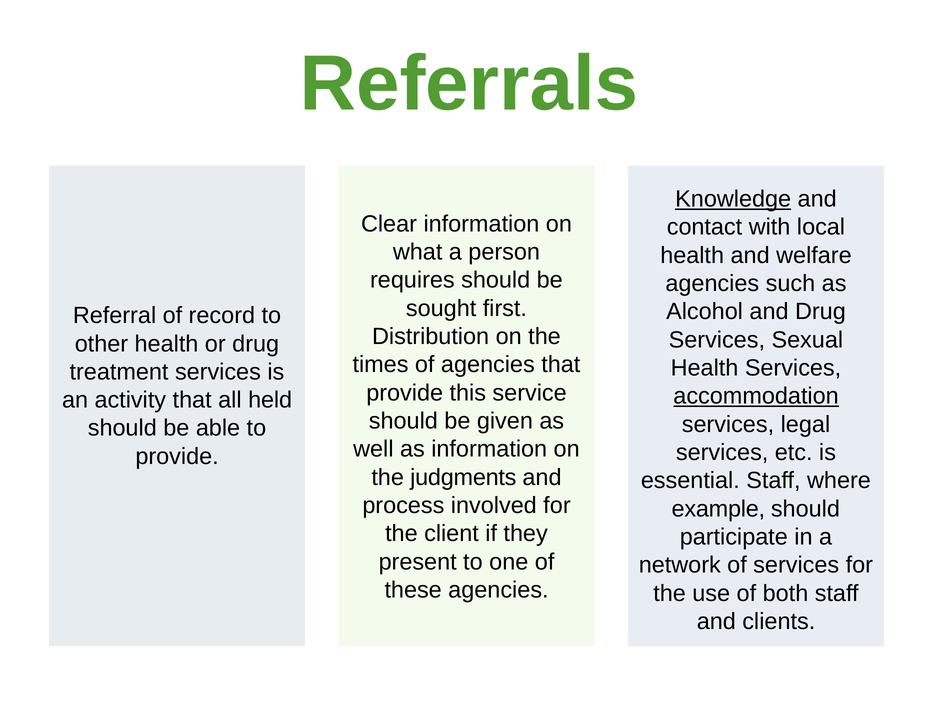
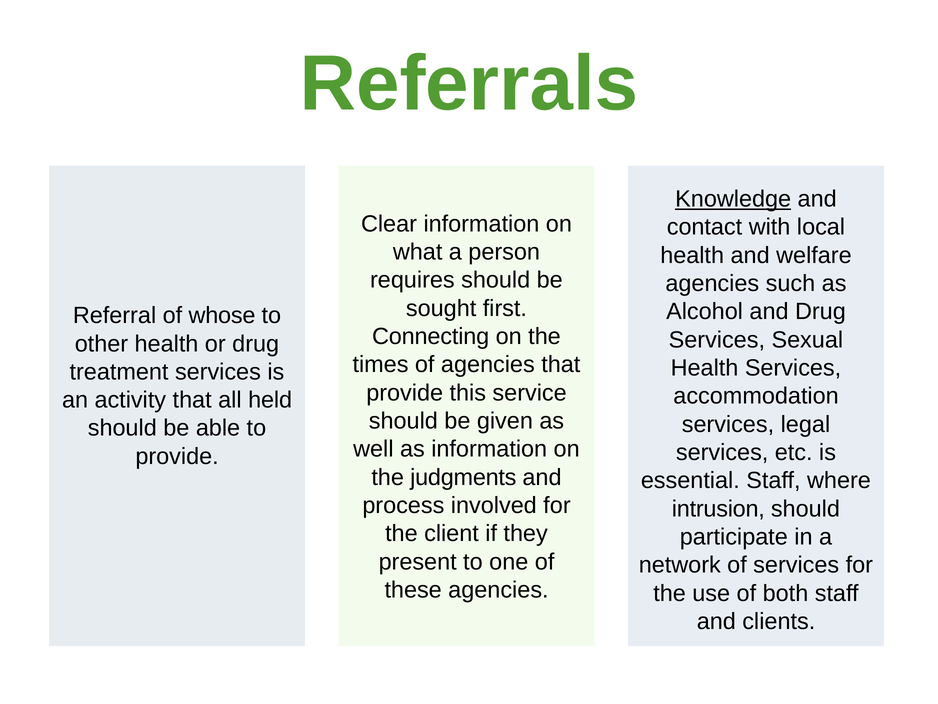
record: record -> whose (222, 315)
Distribution: Distribution -> Connecting (431, 336)
accommodation underline: present -> none (756, 396)
example: example -> intrusion (718, 508)
